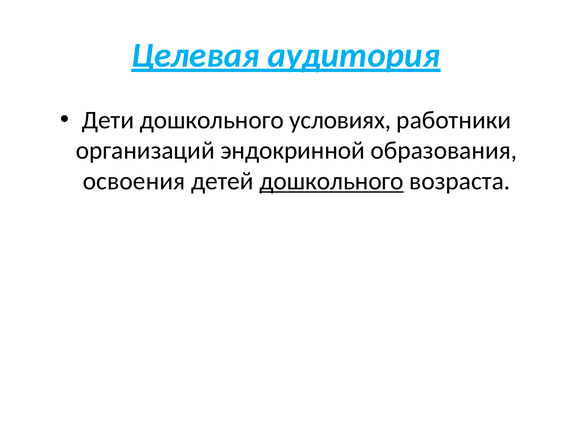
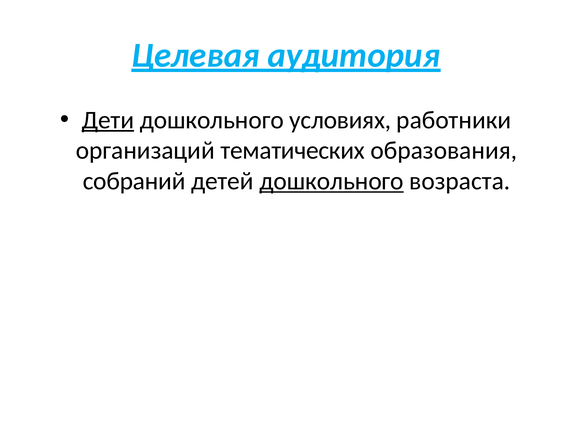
Дети underline: none -> present (108, 120)
эндокринной: эндокринной -> тематических (293, 151)
освоения: освоения -> собраний (134, 181)
